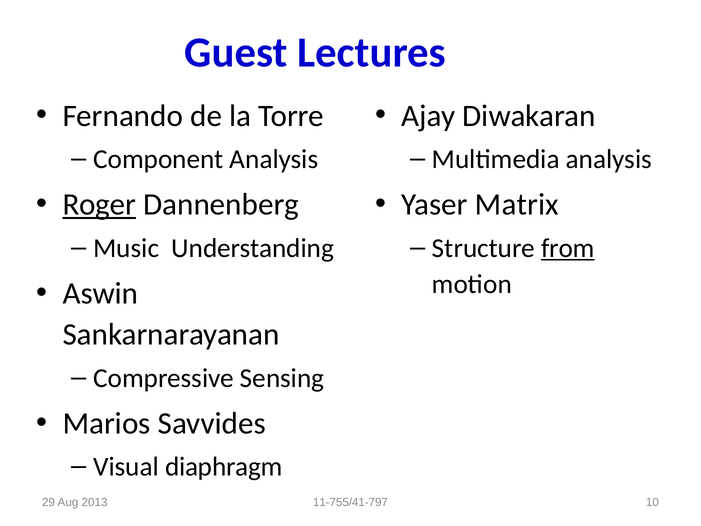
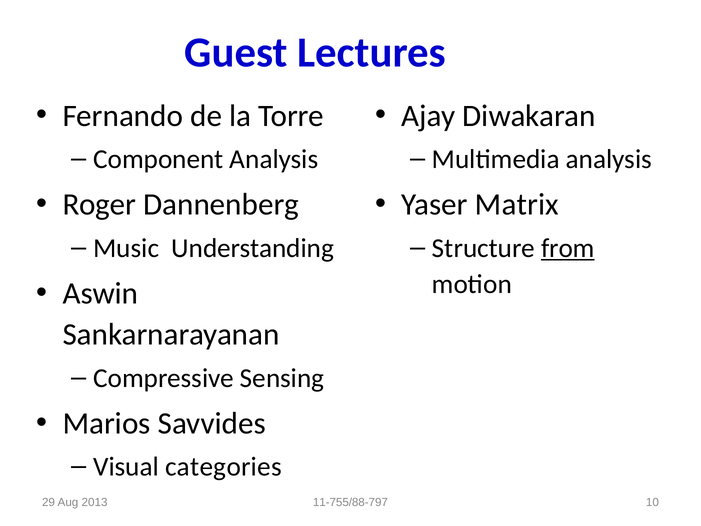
Roger underline: present -> none (99, 205)
diaphragm: diaphragm -> categories (224, 467)
11-755/41-797: 11-755/41-797 -> 11-755/88-797 (350, 502)
